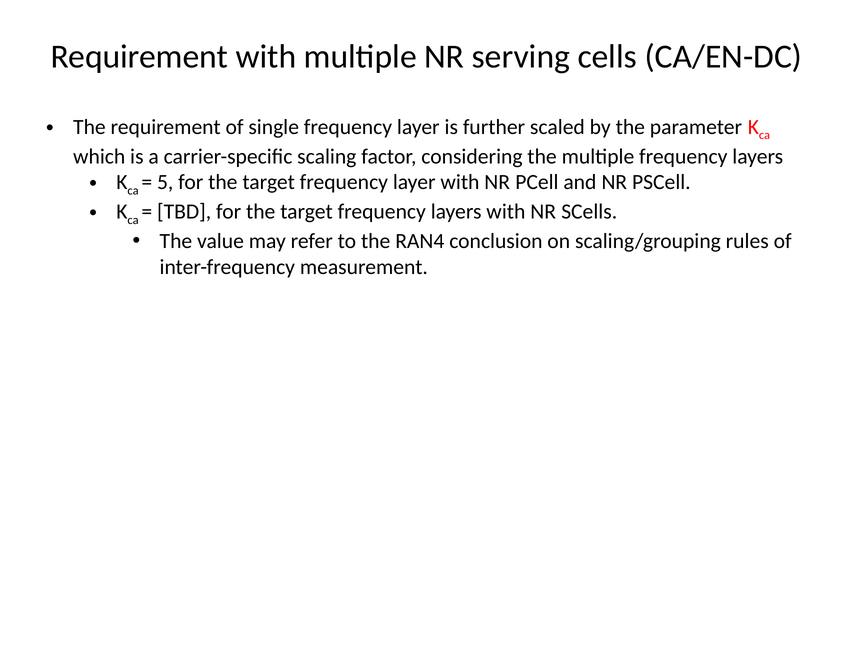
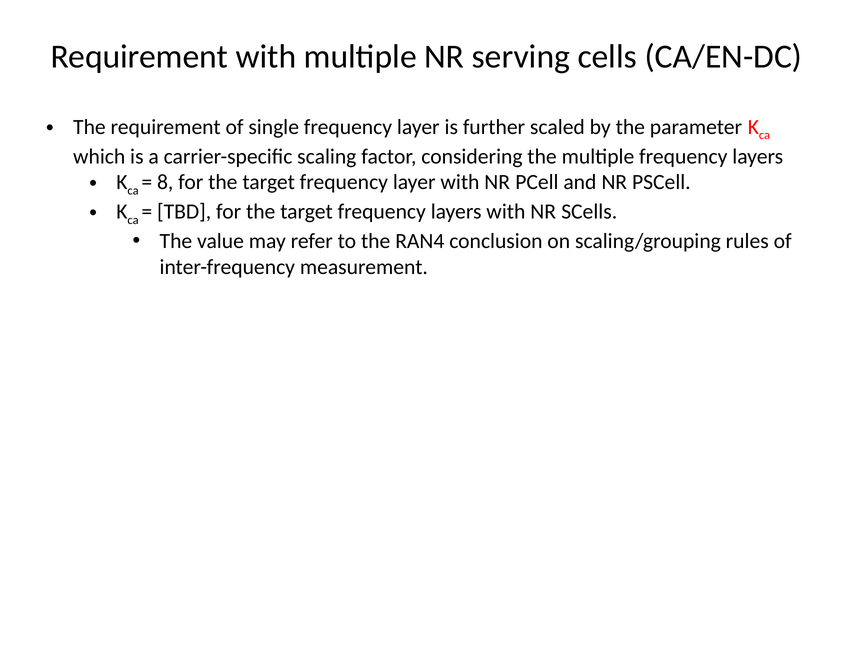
5: 5 -> 8 (165, 182)
